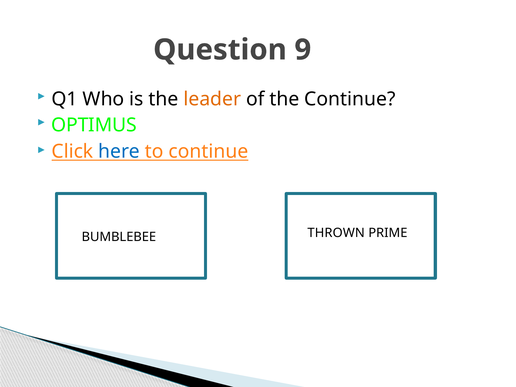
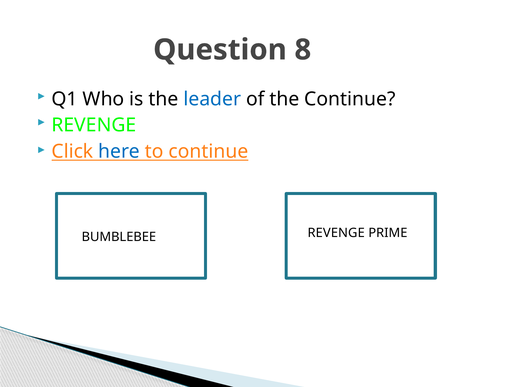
9: 9 -> 8 (303, 50)
leader colour: orange -> blue (212, 99)
OPTIMUS: OPTIMUS -> REVENGE (94, 125)
BUMBLEBEE THROWN: THROWN -> REVENGE (336, 233)
